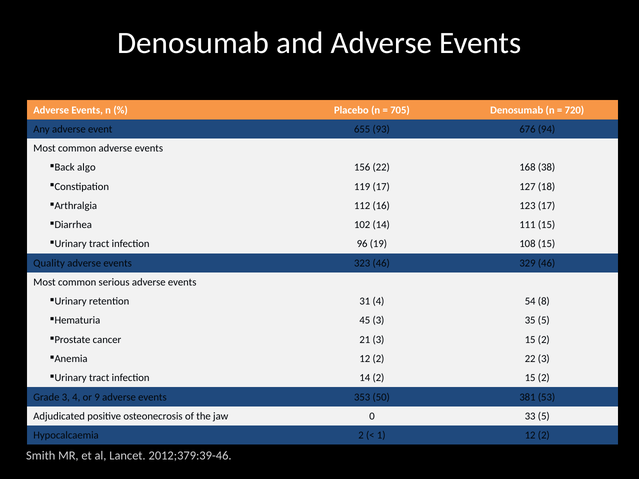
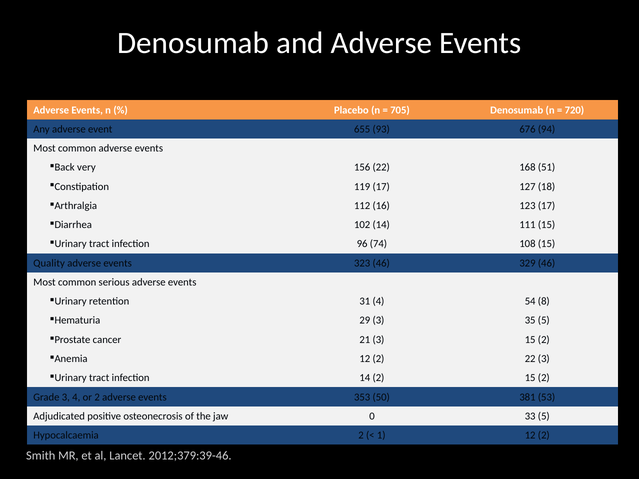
algo: algo -> very (86, 167)
38: 38 -> 51 (547, 167)
19: 19 -> 74 (378, 244)
45: 45 -> 29 (365, 321)
or 9: 9 -> 2 (97, 397)
